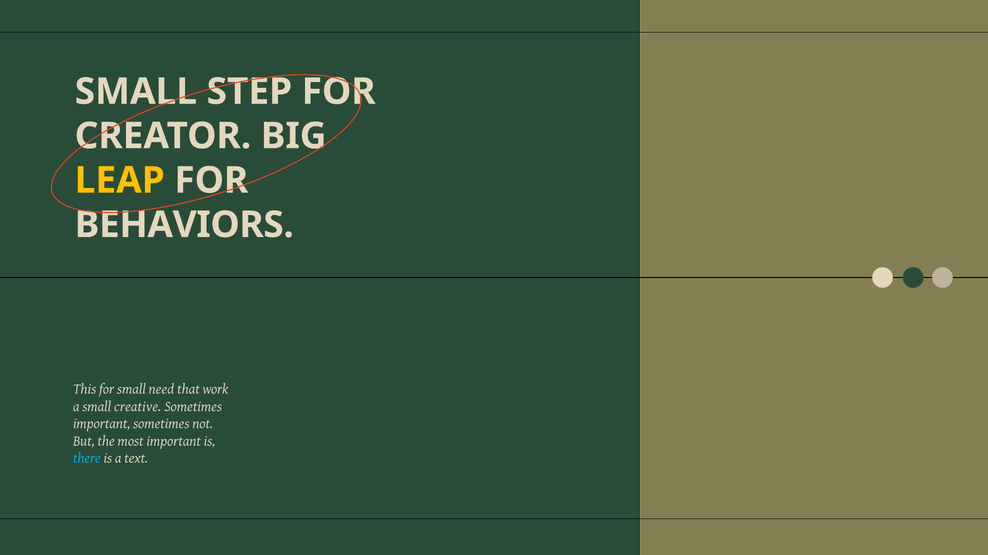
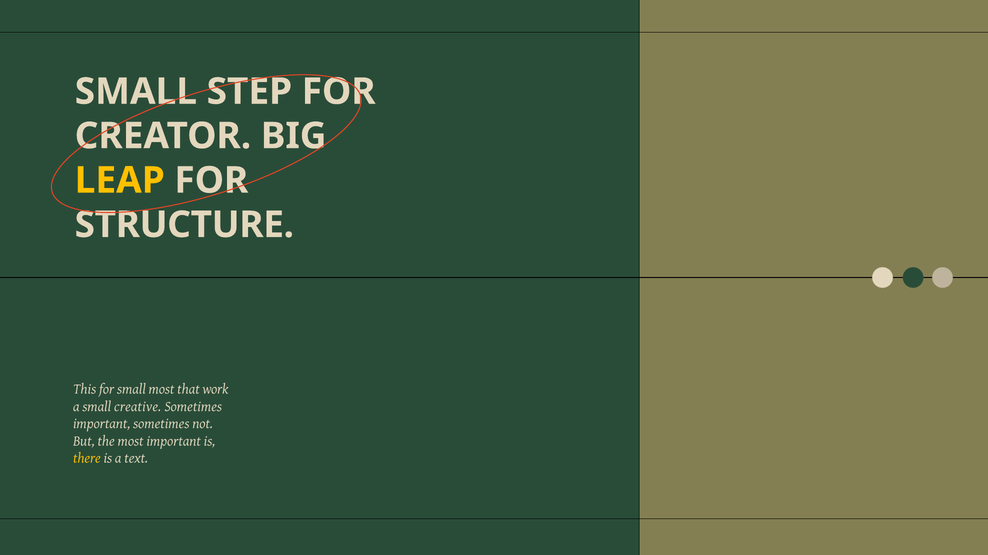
BEHAVIORS: BEHAVIORS -> STRUCTURE (184, 225)
small need: need -> most (161, 390)
there colour: light blue -> yellow (87, 459)
